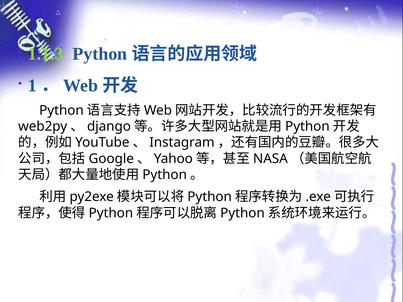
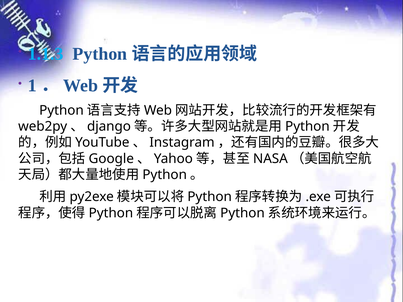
1.1.3 colour: light green -> light blue (46, 54)
